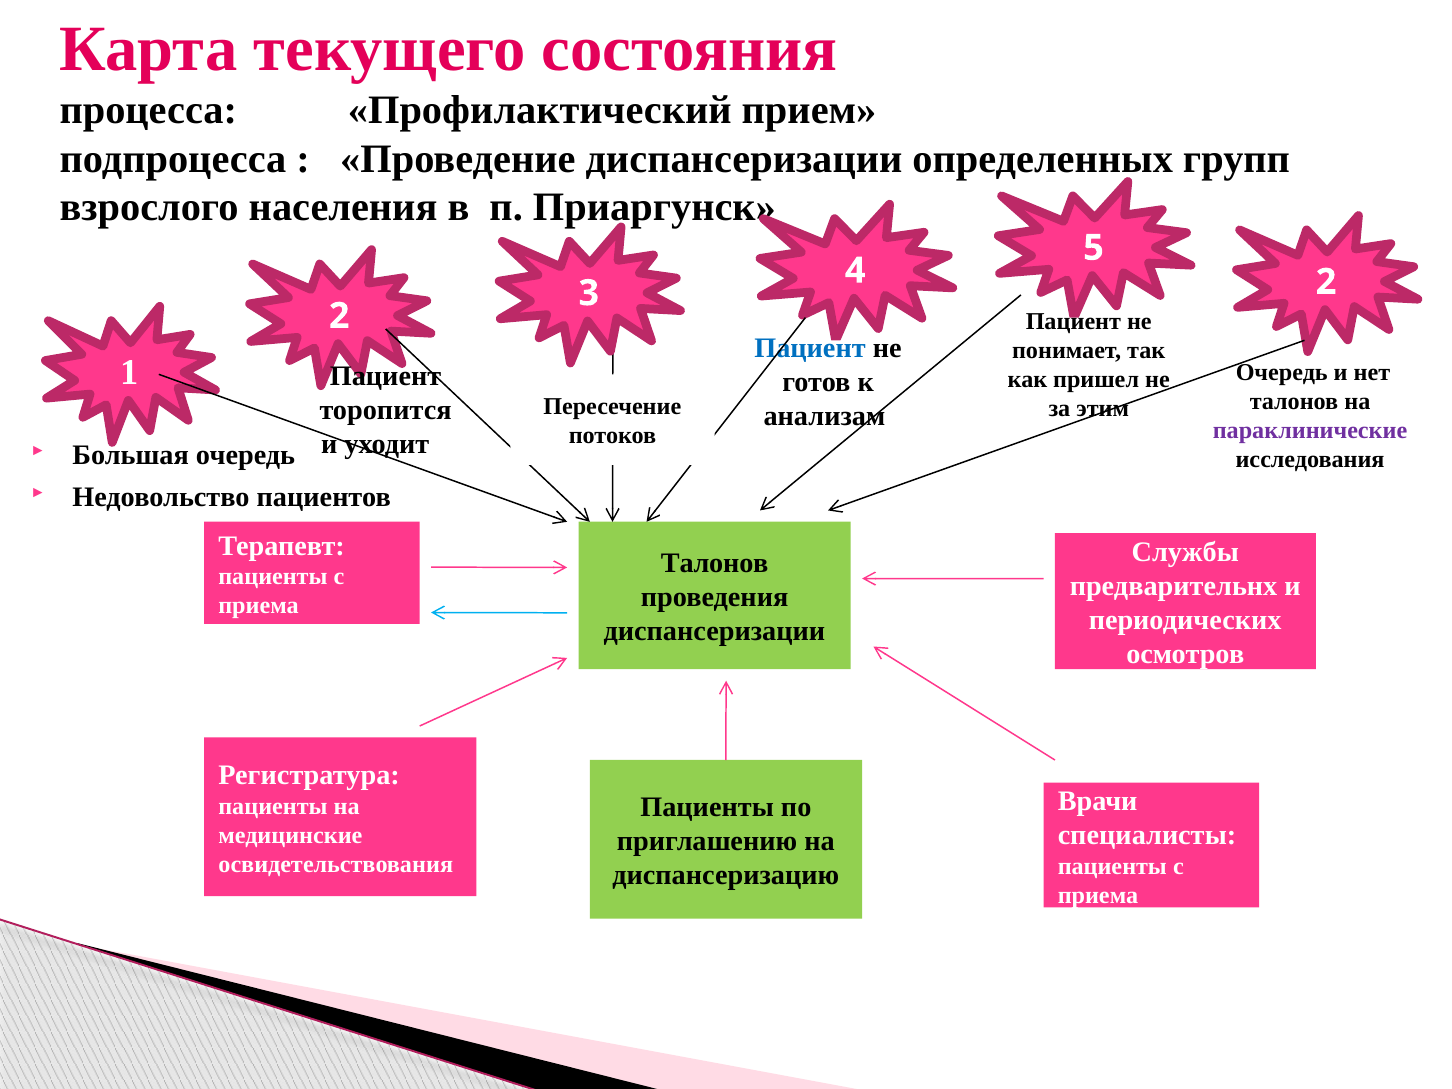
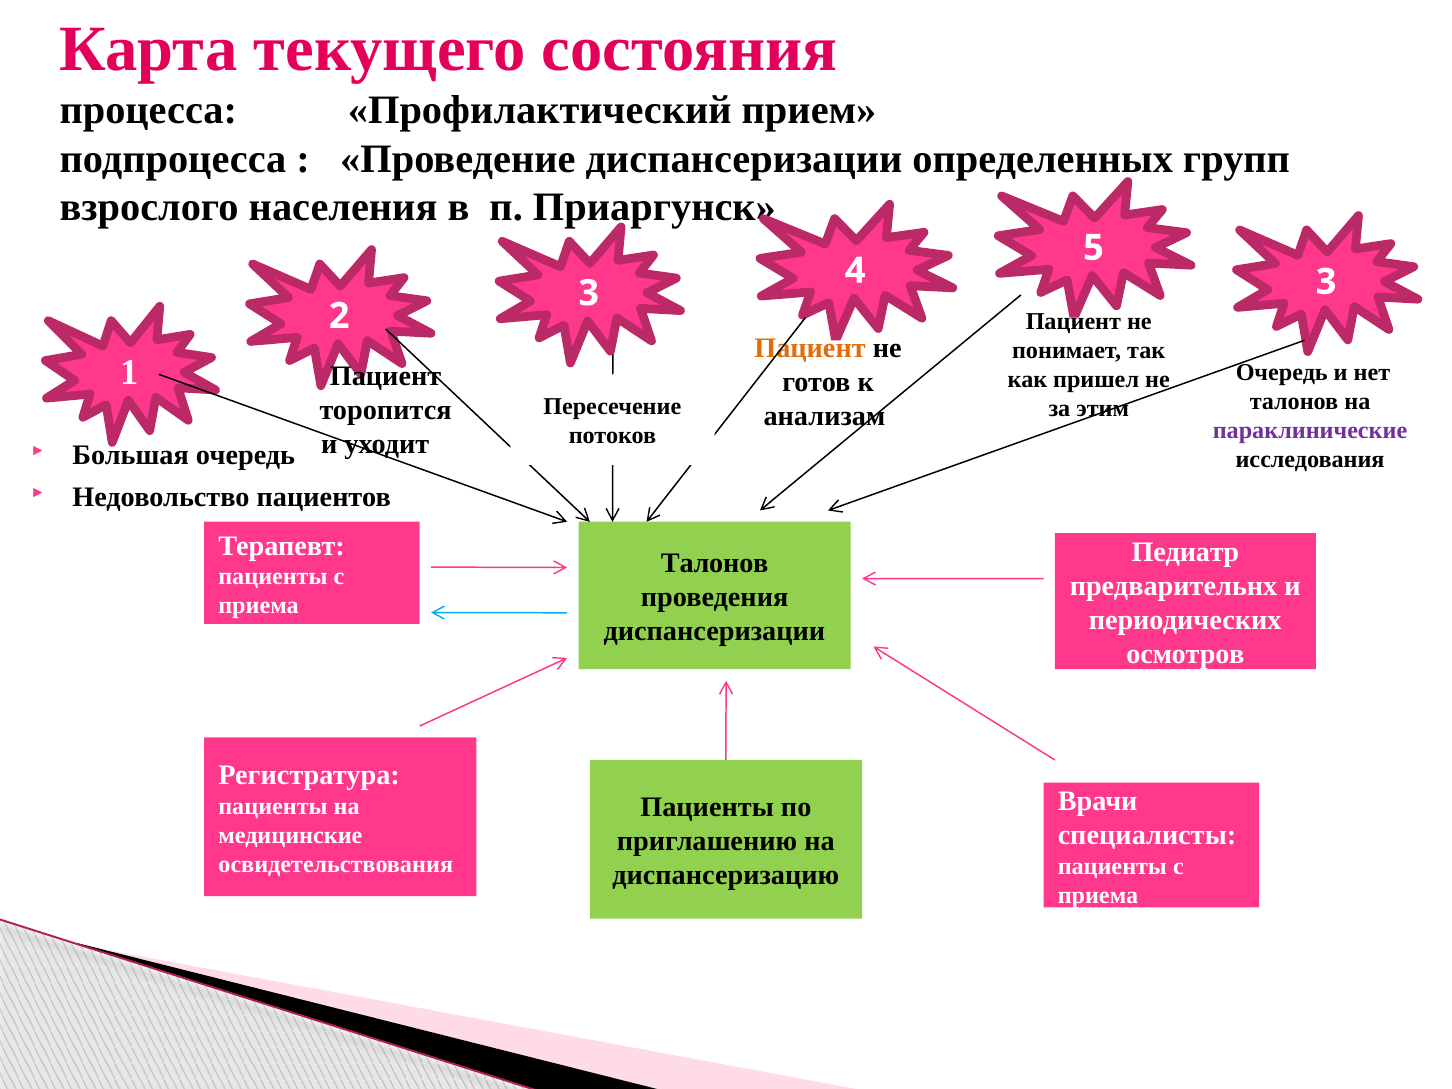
4 2: 2 -> 3 (1326, 282)
Пациент colour: blue -> orange (810, 348)
Службы: Службы -> Педиатр (1185, 552)
